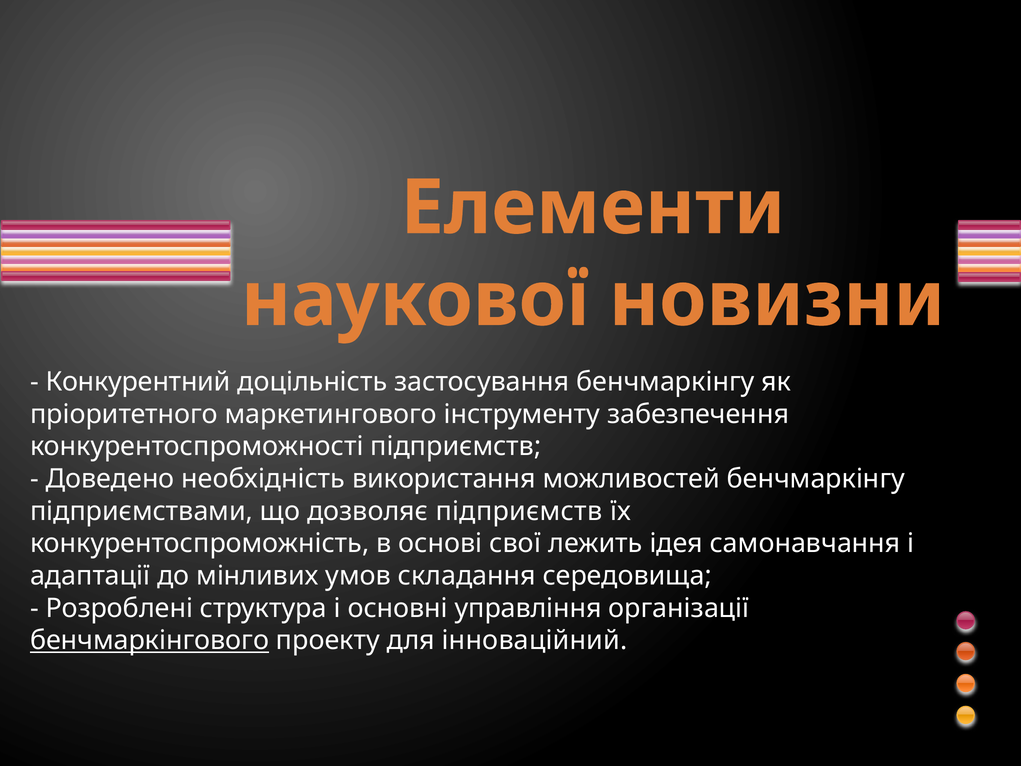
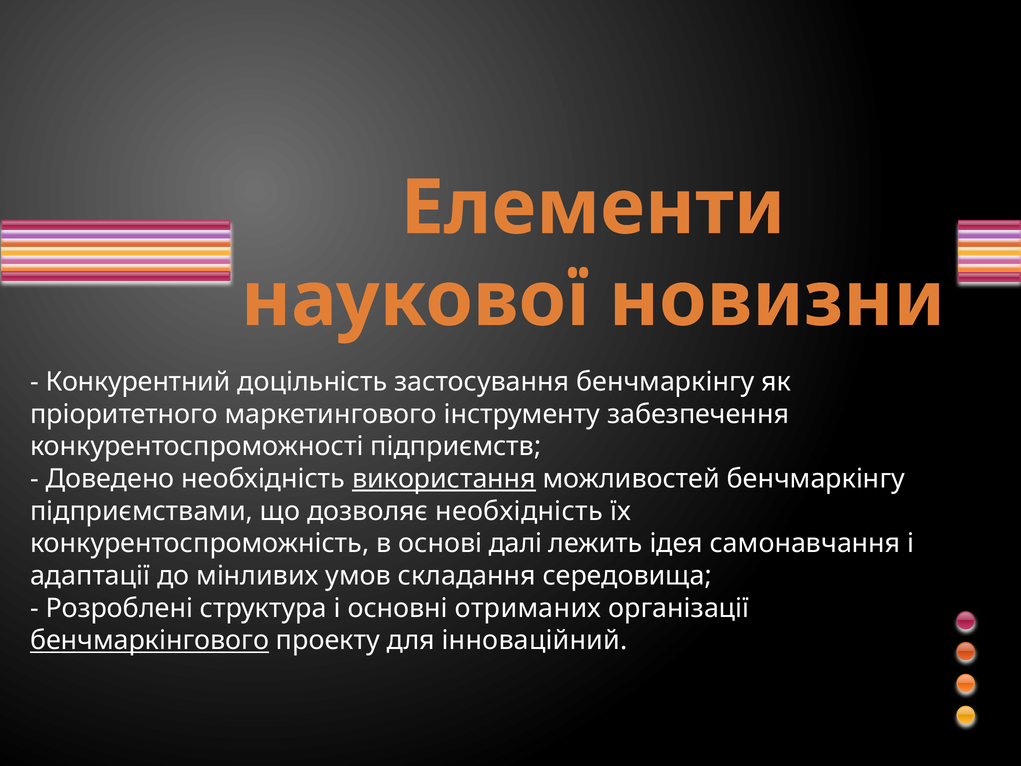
використання underline: none -> present (444, 479)
дозволяє підприємств: підприємств -> необхідність (519, 511)
свої: свої -> далі (515, 543)
управління: управління -> отриманих (528, 608)
